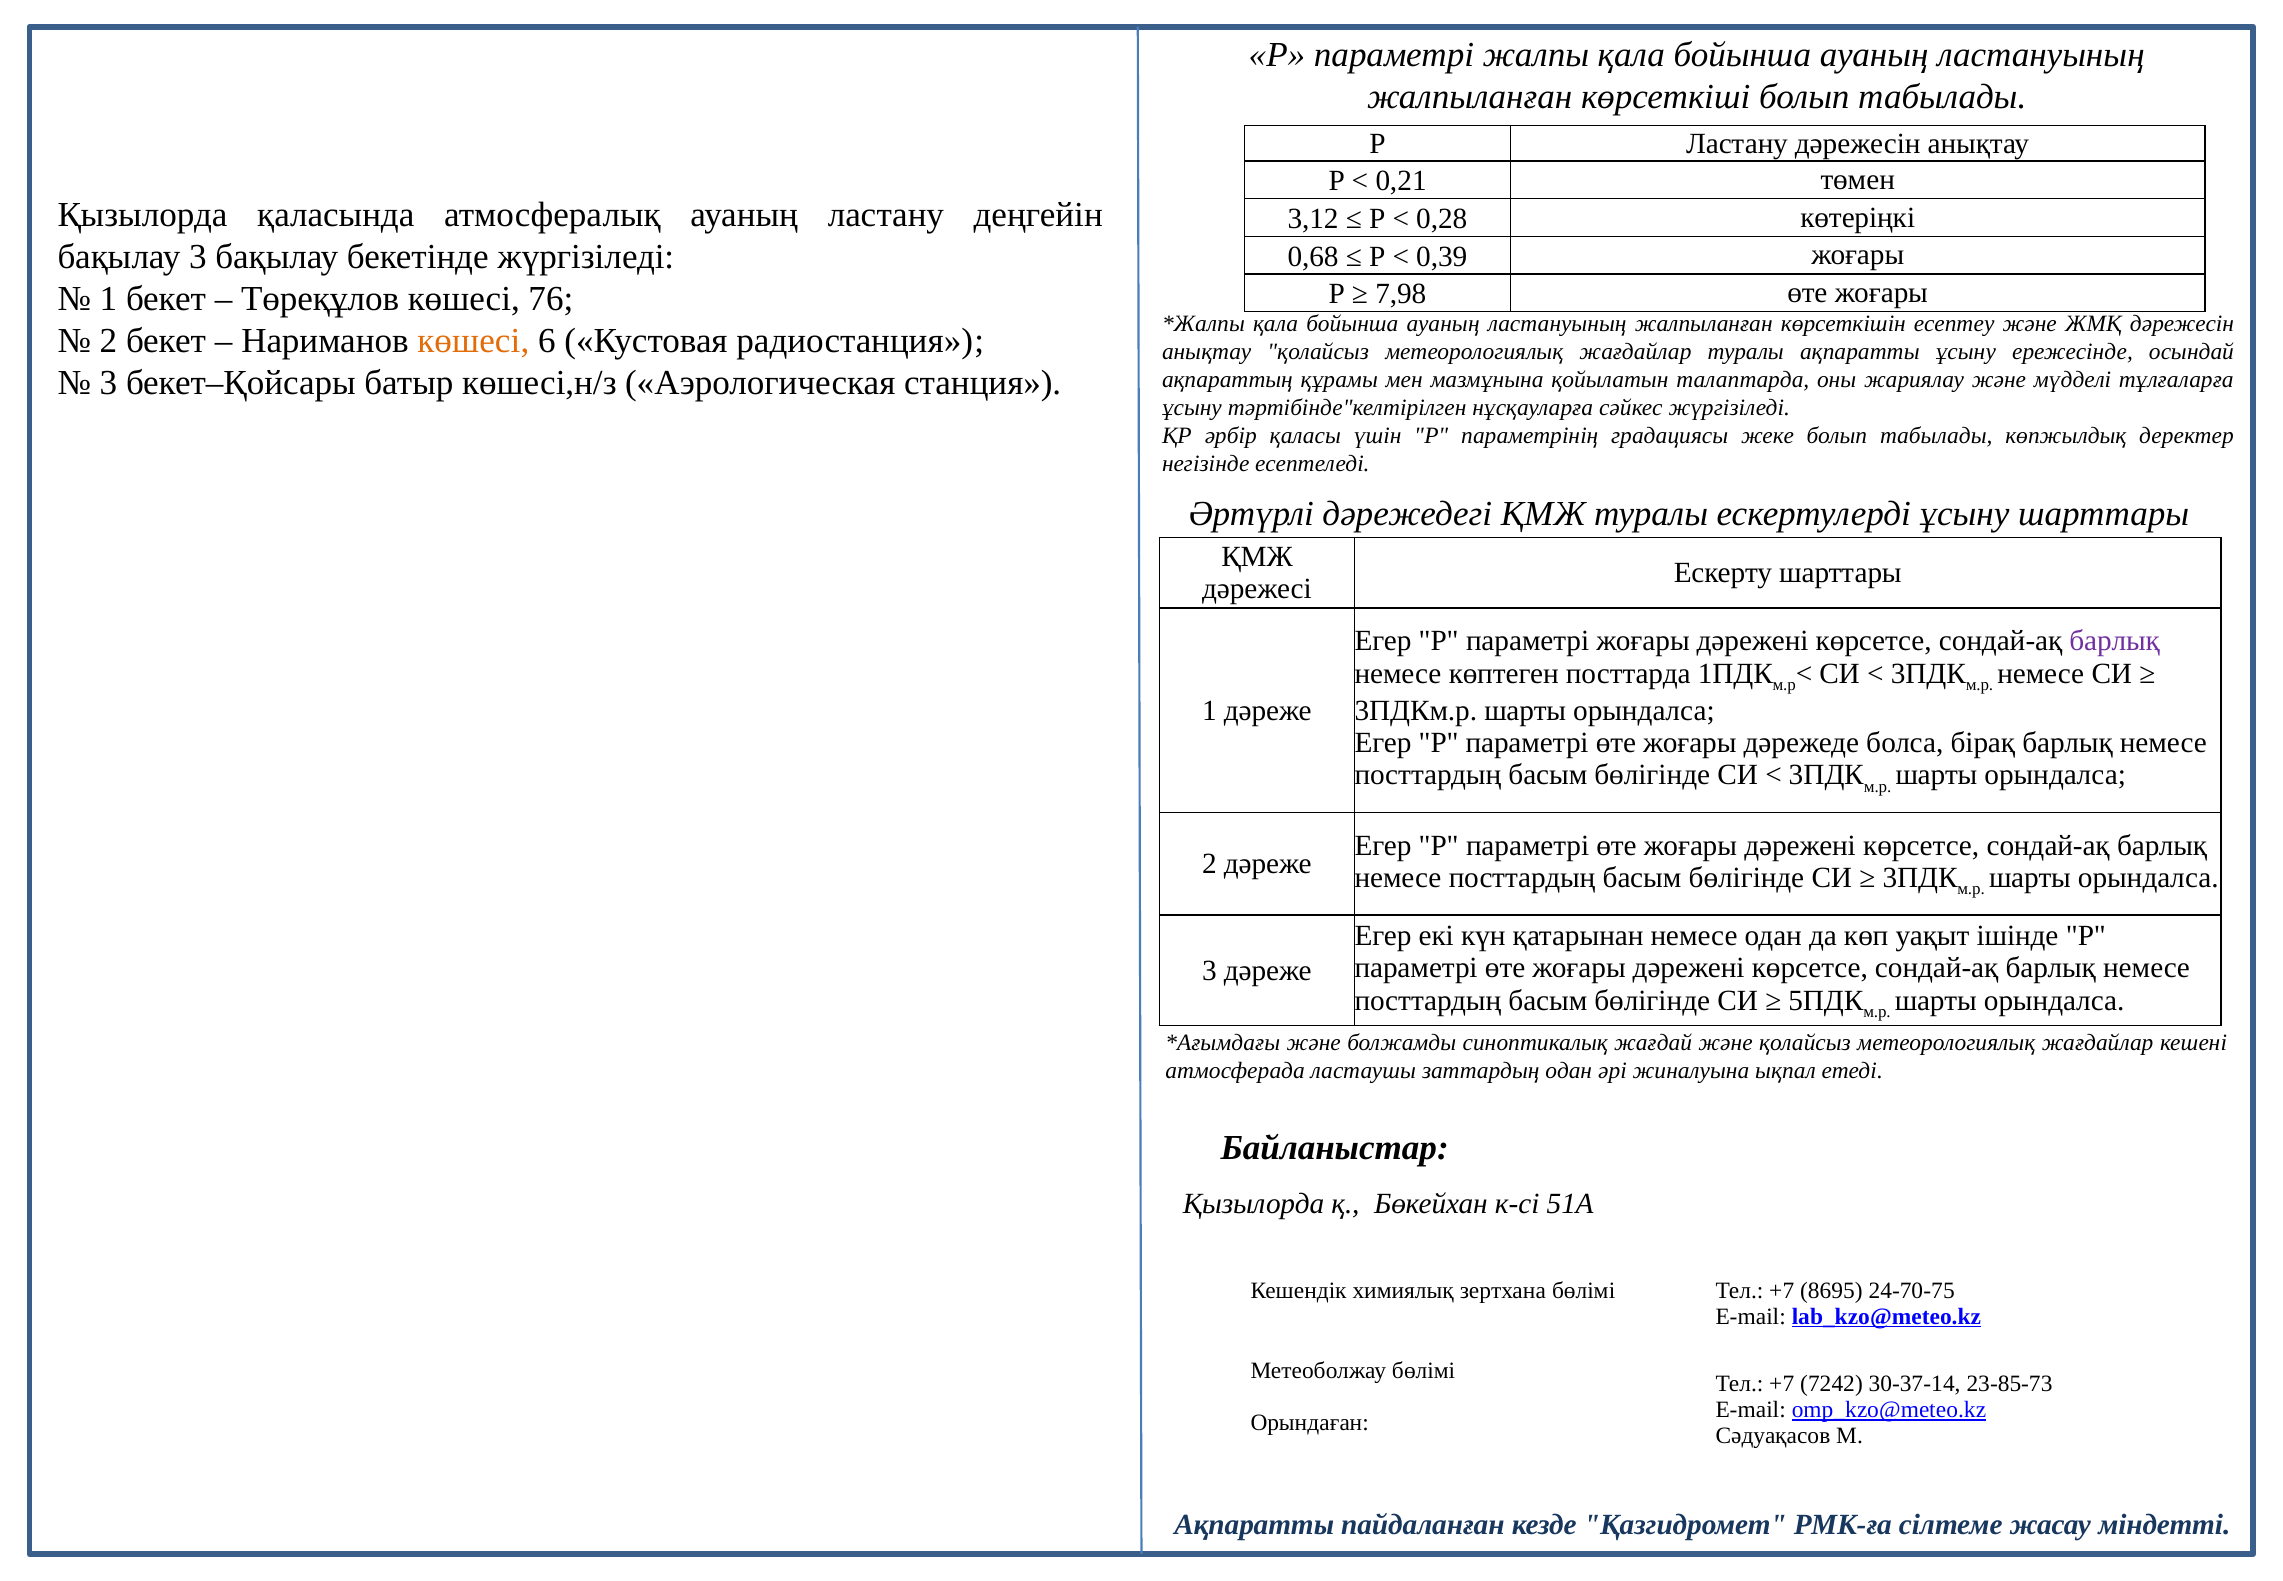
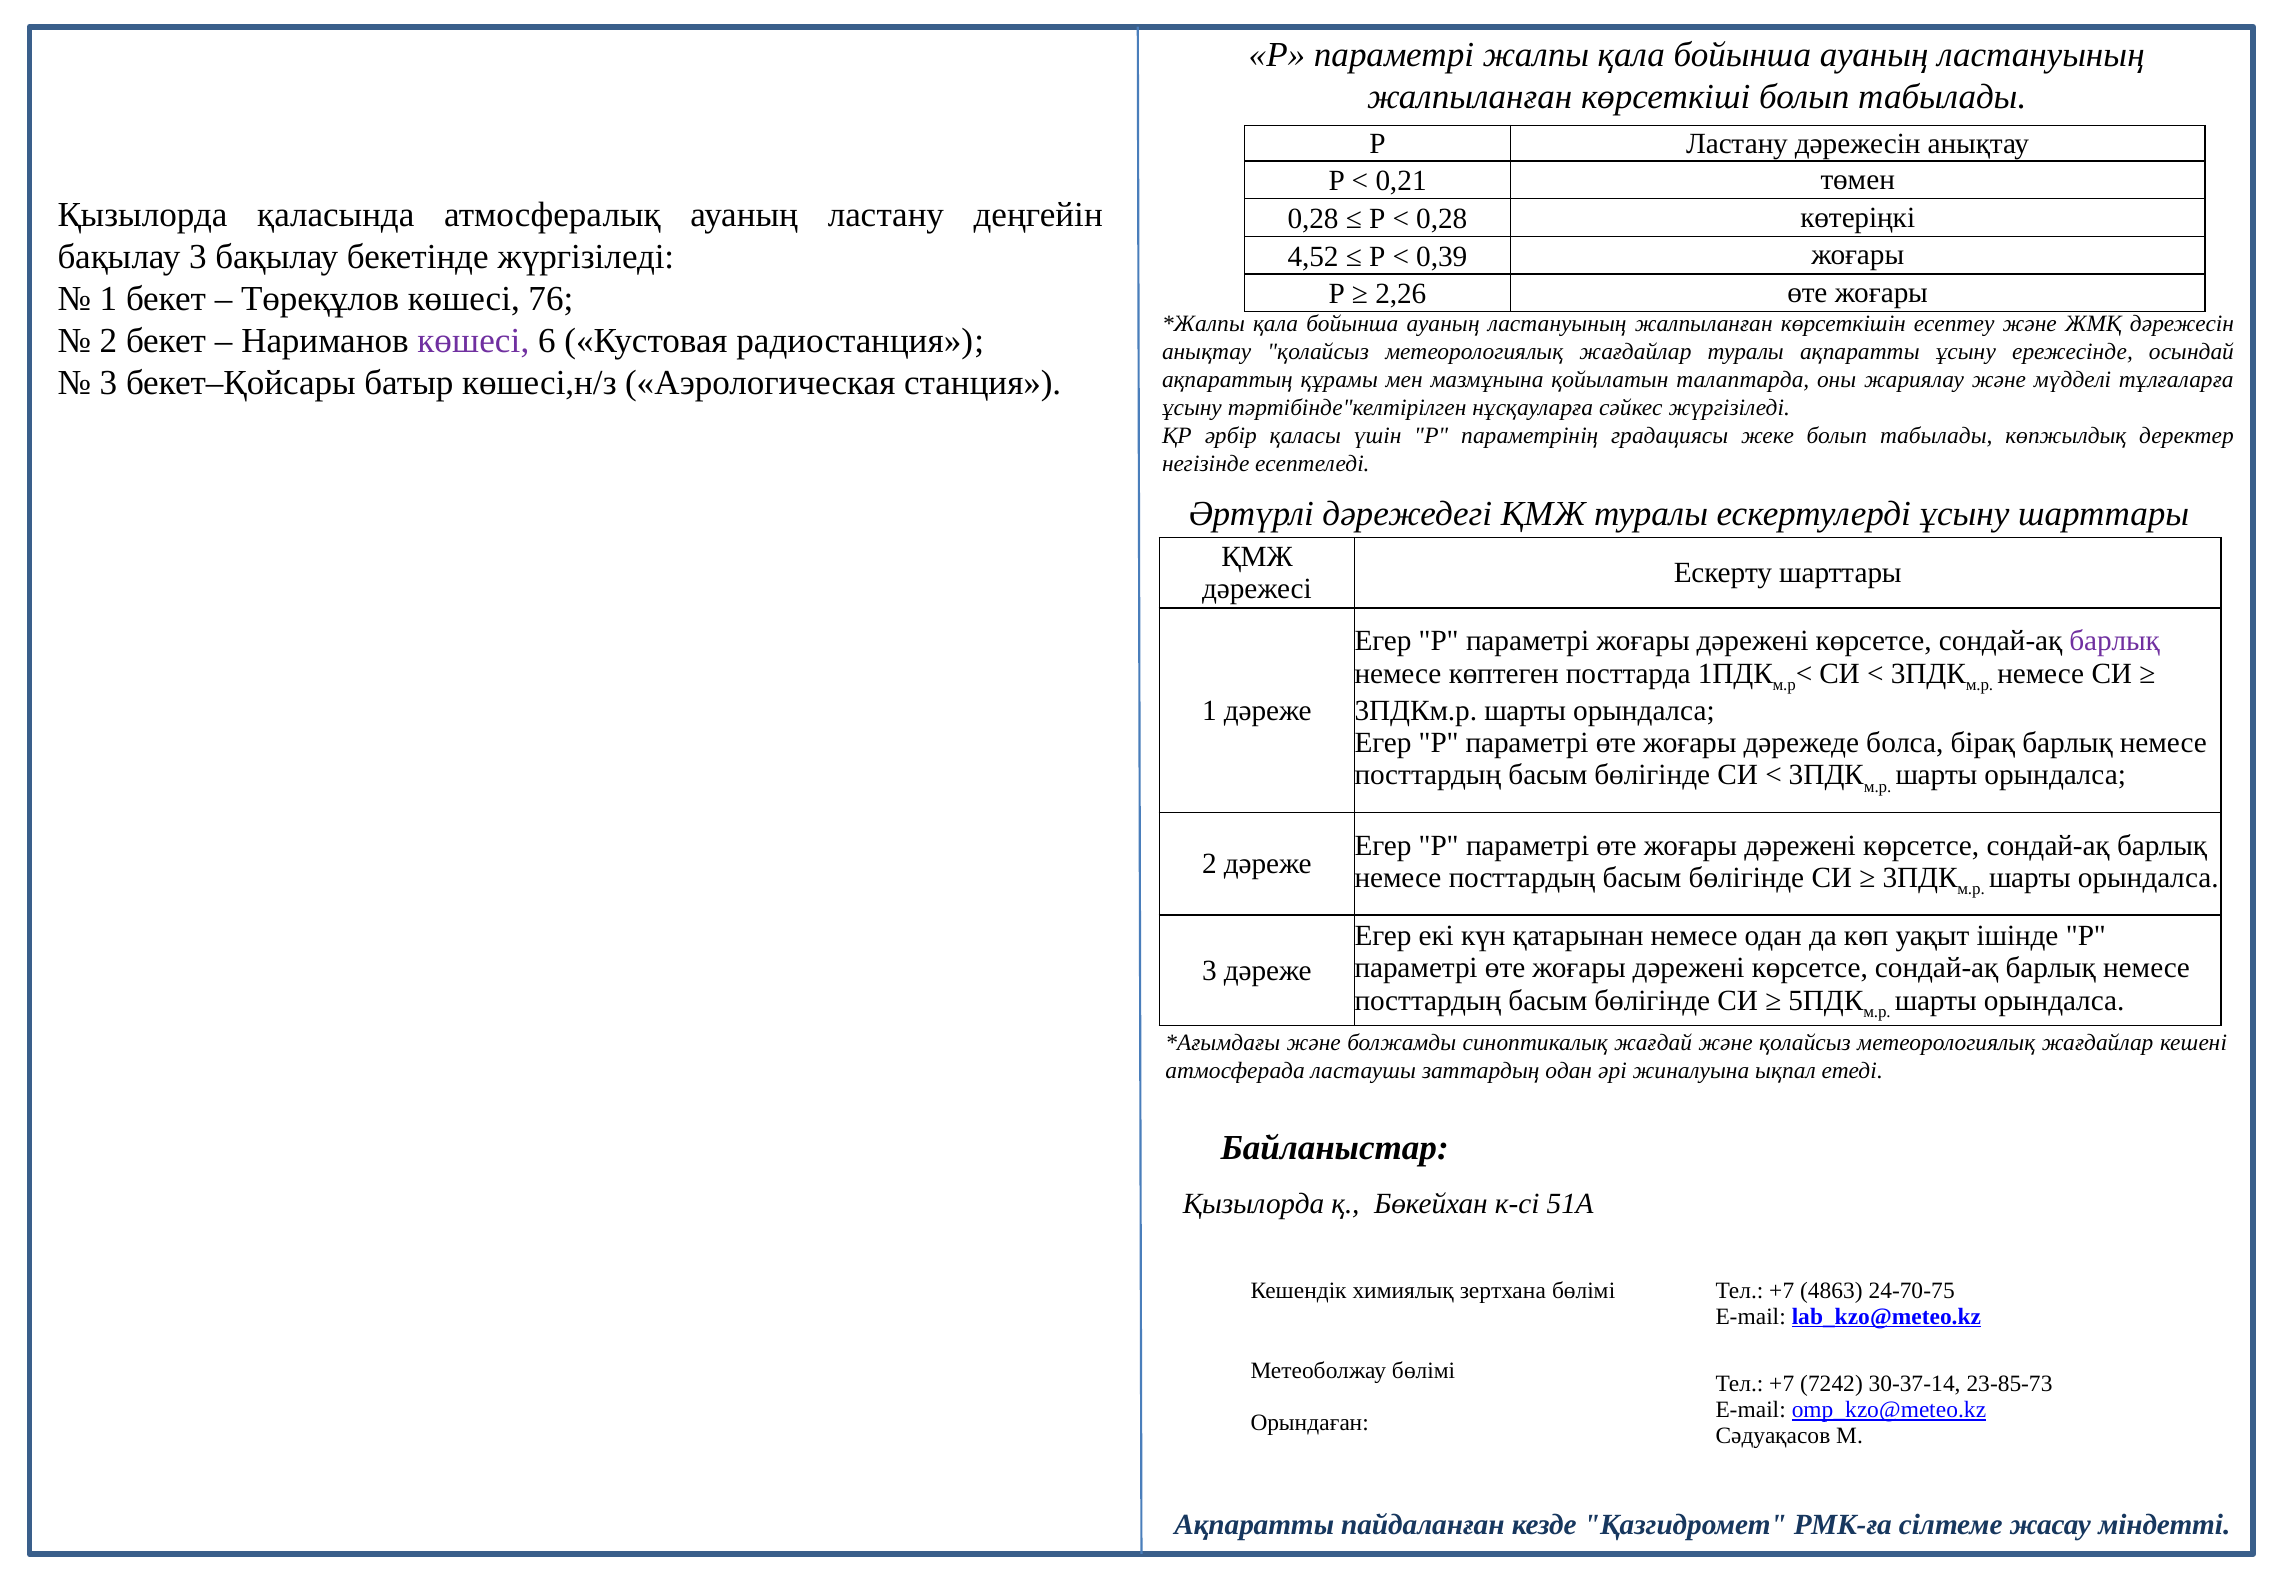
3,12: 3,12 -> 0,28 (1313, 219)
0,68: 0,68 -> 4,52 (1313, 256)
7,98: 7,98 -> 2,26 (1401, 294)
көшесі colour: orange -> purple (473, 341)
8695: 8695 -> 4863 (1831, 1290)
